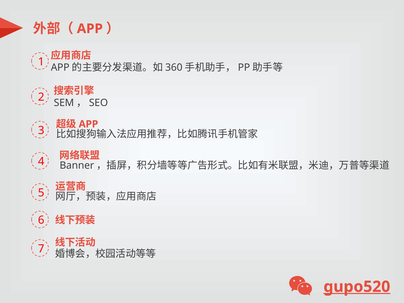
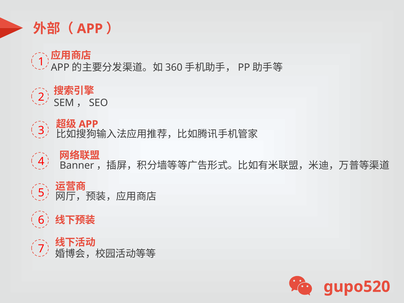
gupo520 underline: present -> none (357, 287)
